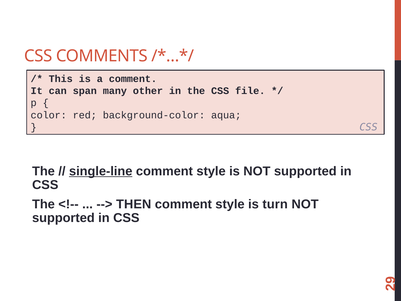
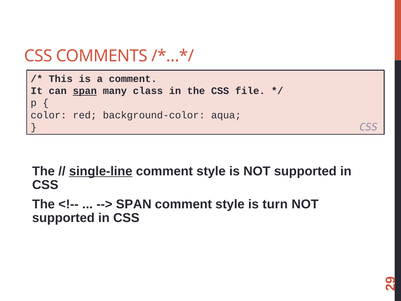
span underline: none -> present (85, 91)
other: other -> class (148, 91)
THEN: THEN -> SPAN (134, 204)
